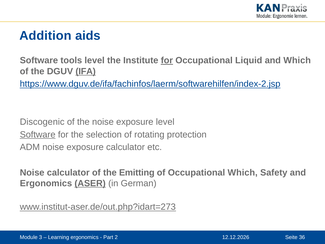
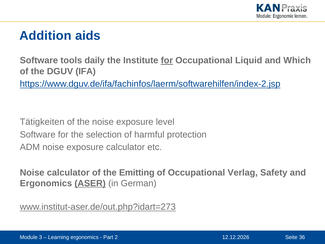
tools level: level -> daily (95, 60)
IFA underline: present -> none (86, 71)
Discogenic: Discogenic -> Tätigkeiten (42, 122)
Software underline: present -> none (38, 134)
rotating: rotating -> harmful (149, 134)
Occupational Which: Which -> Verlag (243, 172)
